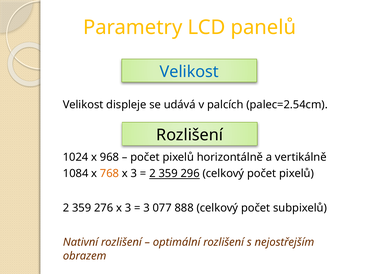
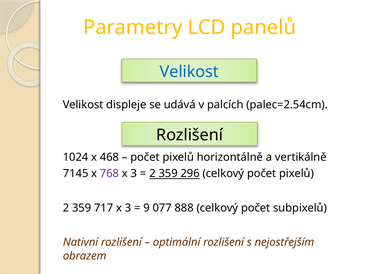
968: 968 -> 468 (110, 157)
1084: 1084 -> 7145 (76, 173)
768 colour: orange -> purple (110, 173)
276: 276 -> 717 (104, 208)
3: 3 -> 9 (147, 208)
